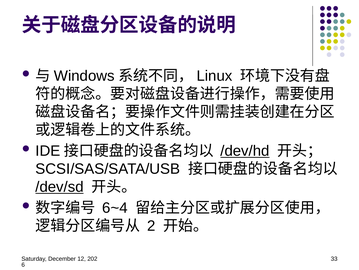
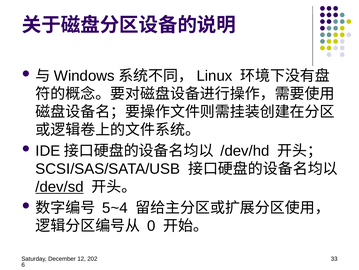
/dev/hd underline: present -> none (245, 151)
6~4: 6~4 -> 5~4 (115, 207)
2: 2 -> 0 (151, 225)
